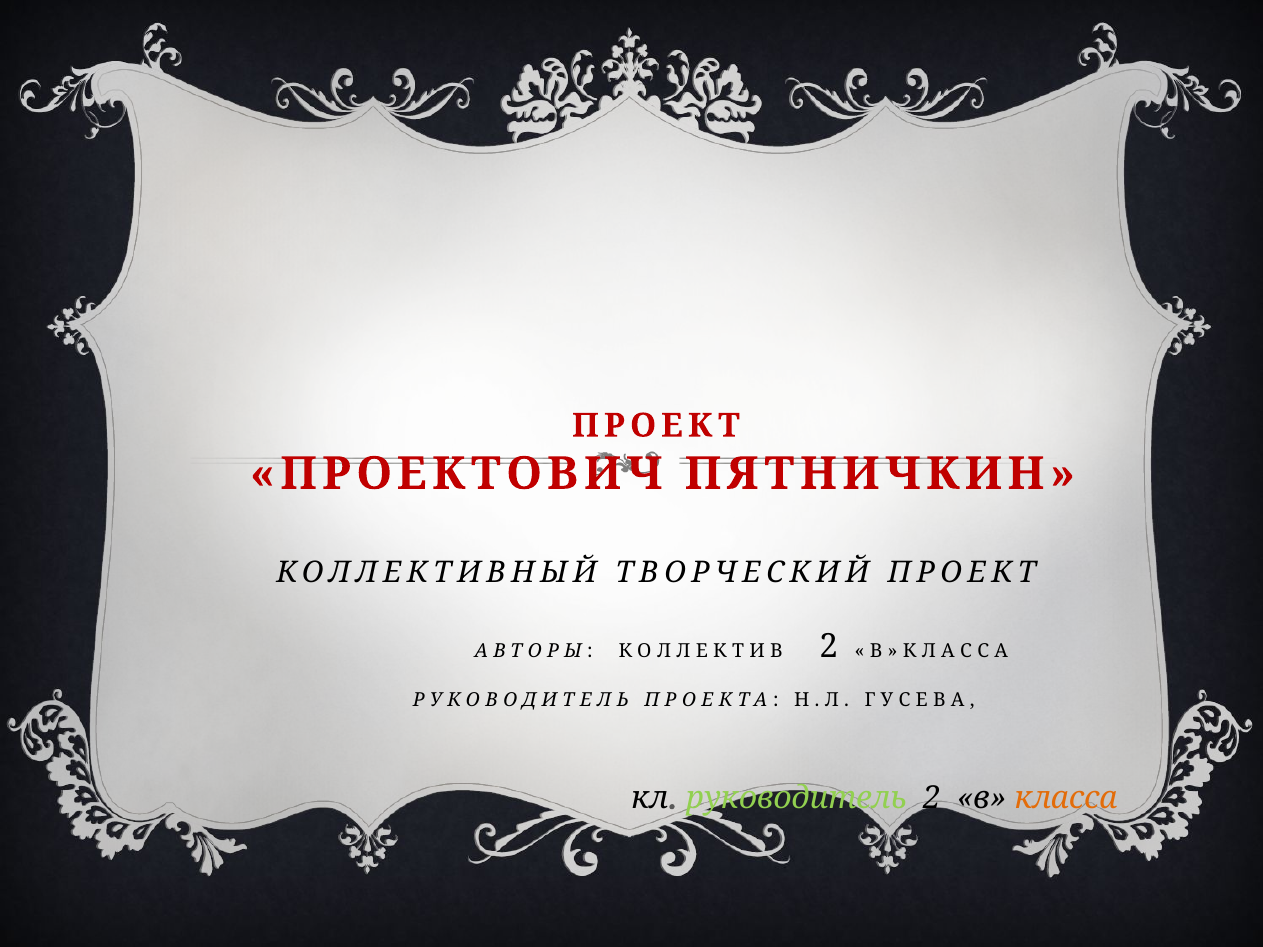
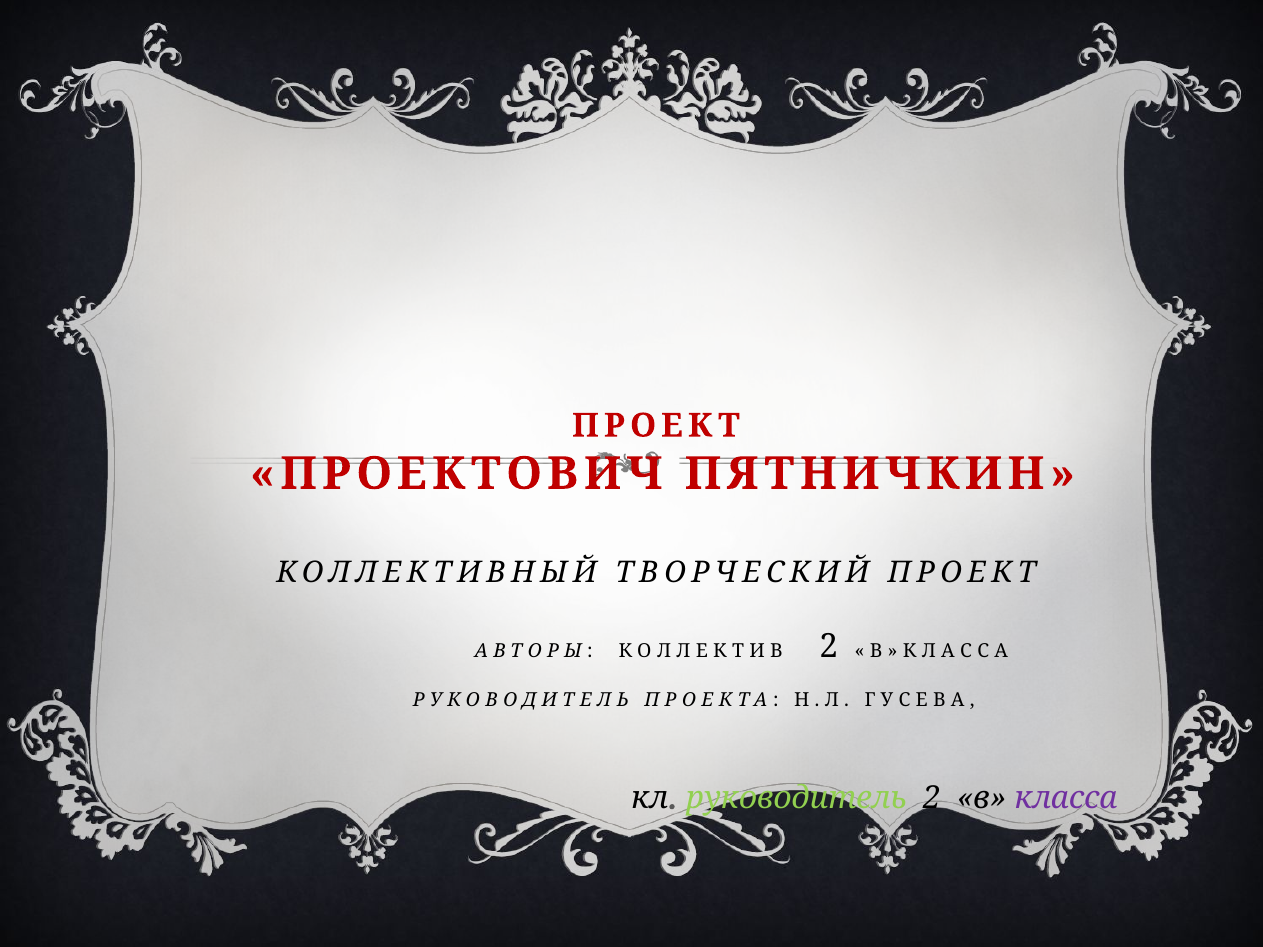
класса colour: orange -> purple (1066, 799)
